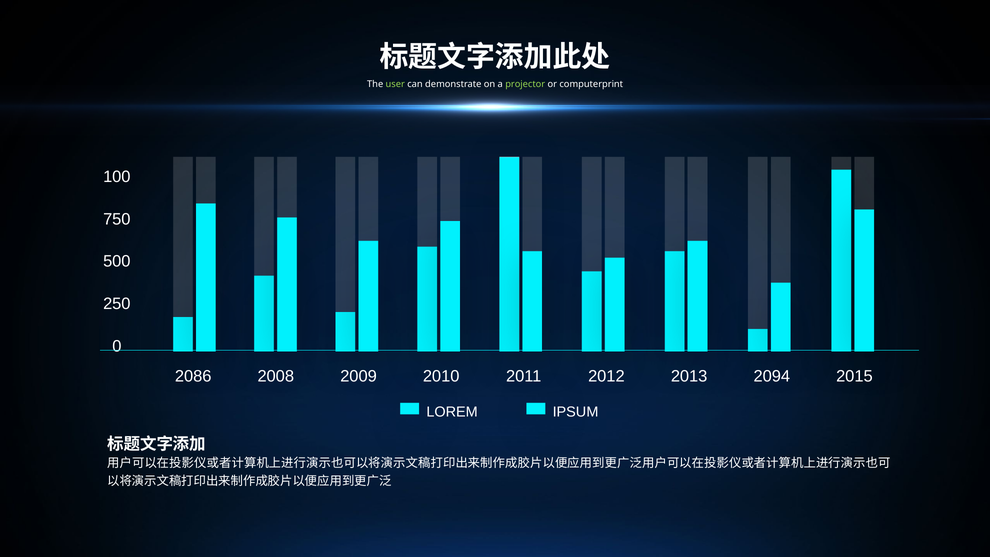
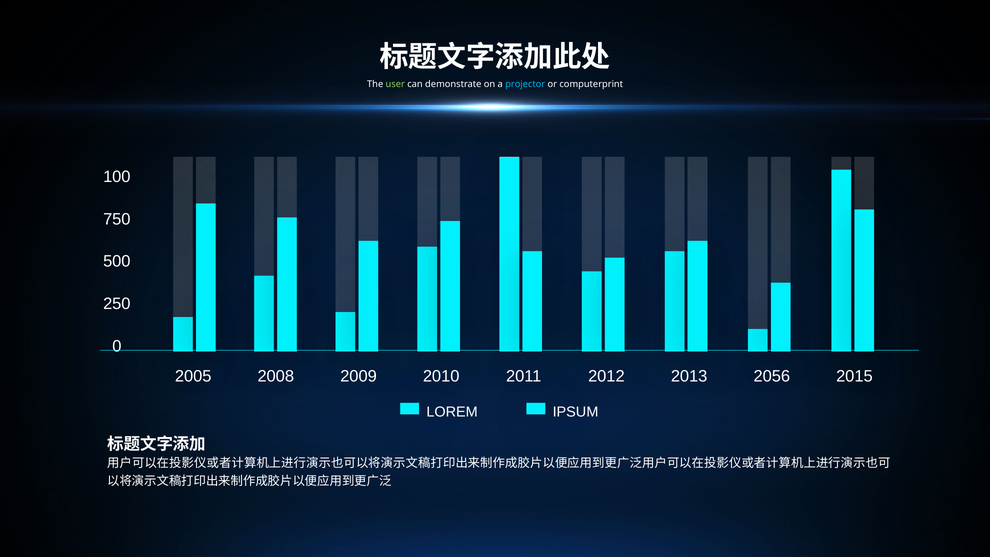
projector colour: light green -> light blue (525, 84)
2086: 2086 -> 2005 (193, 376)
2094: 2094 -> 2056 (772, 376)
